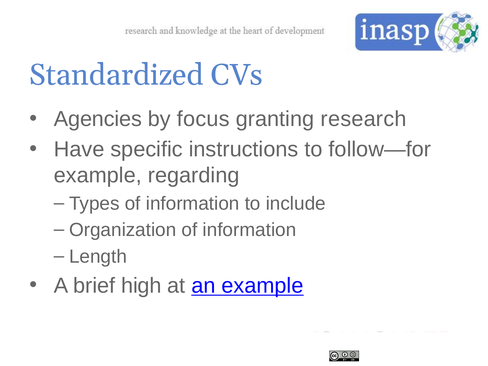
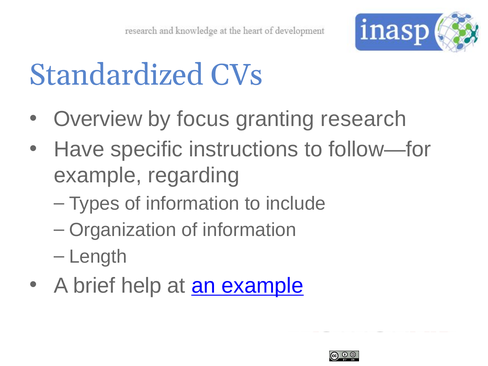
Agencies: Agencies -> Overview (98, 119)
high: high -> help (141, 286)
